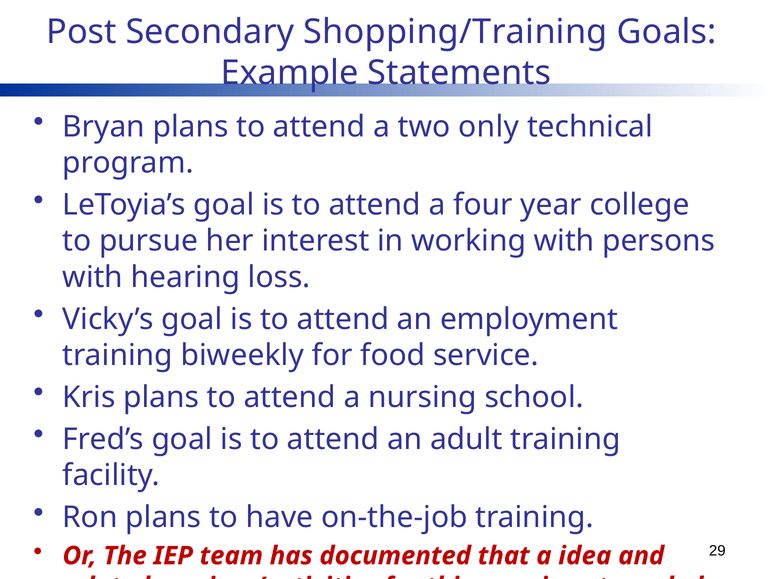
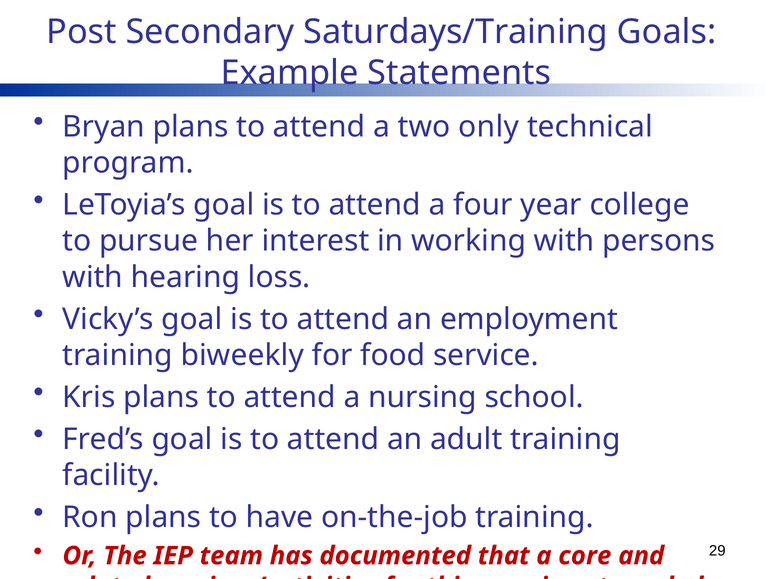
Shopping/Training: Shopping/Training -> Saturdays/Training (456, 32)
idea: idea -> core (585, 556)
